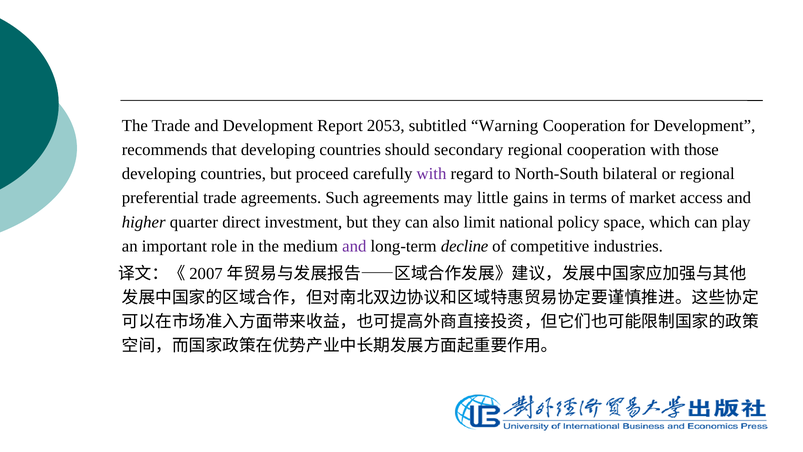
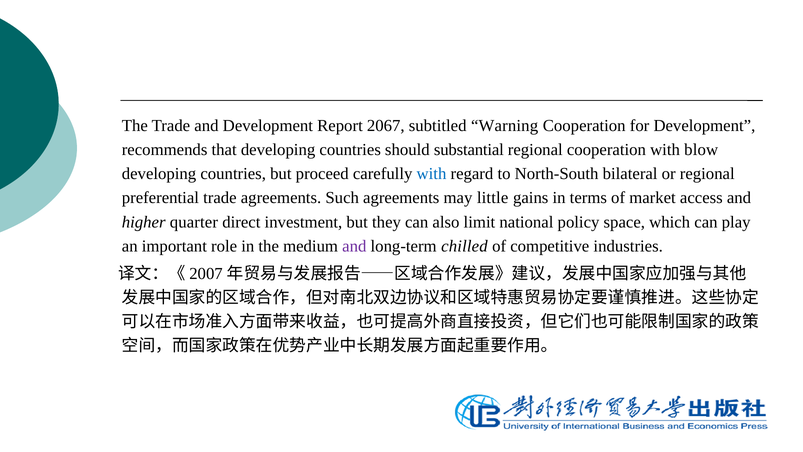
2053: 2053 -> 2067 (386, 125)
secondary: secondary -> substantial (469, 150)
those: those -> blow (701, 150)
with colour: purple -> blue (431, 174)
decline: decline -> chilled (464, 246)
